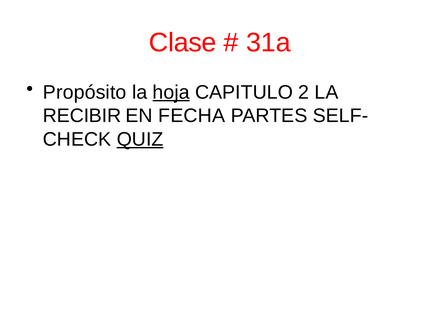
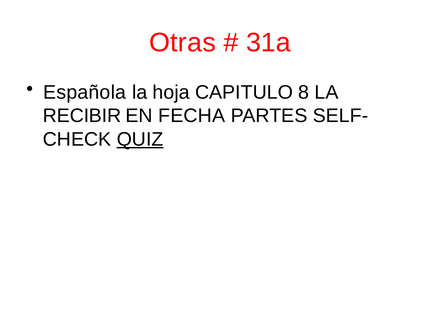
Clase: Clase -> Otras (182, 43)
Propósito: Propósito -> Española (85, 92)
hoja underline: present -> none (171, 92)
2: 2 -> 8 (304, 92)
